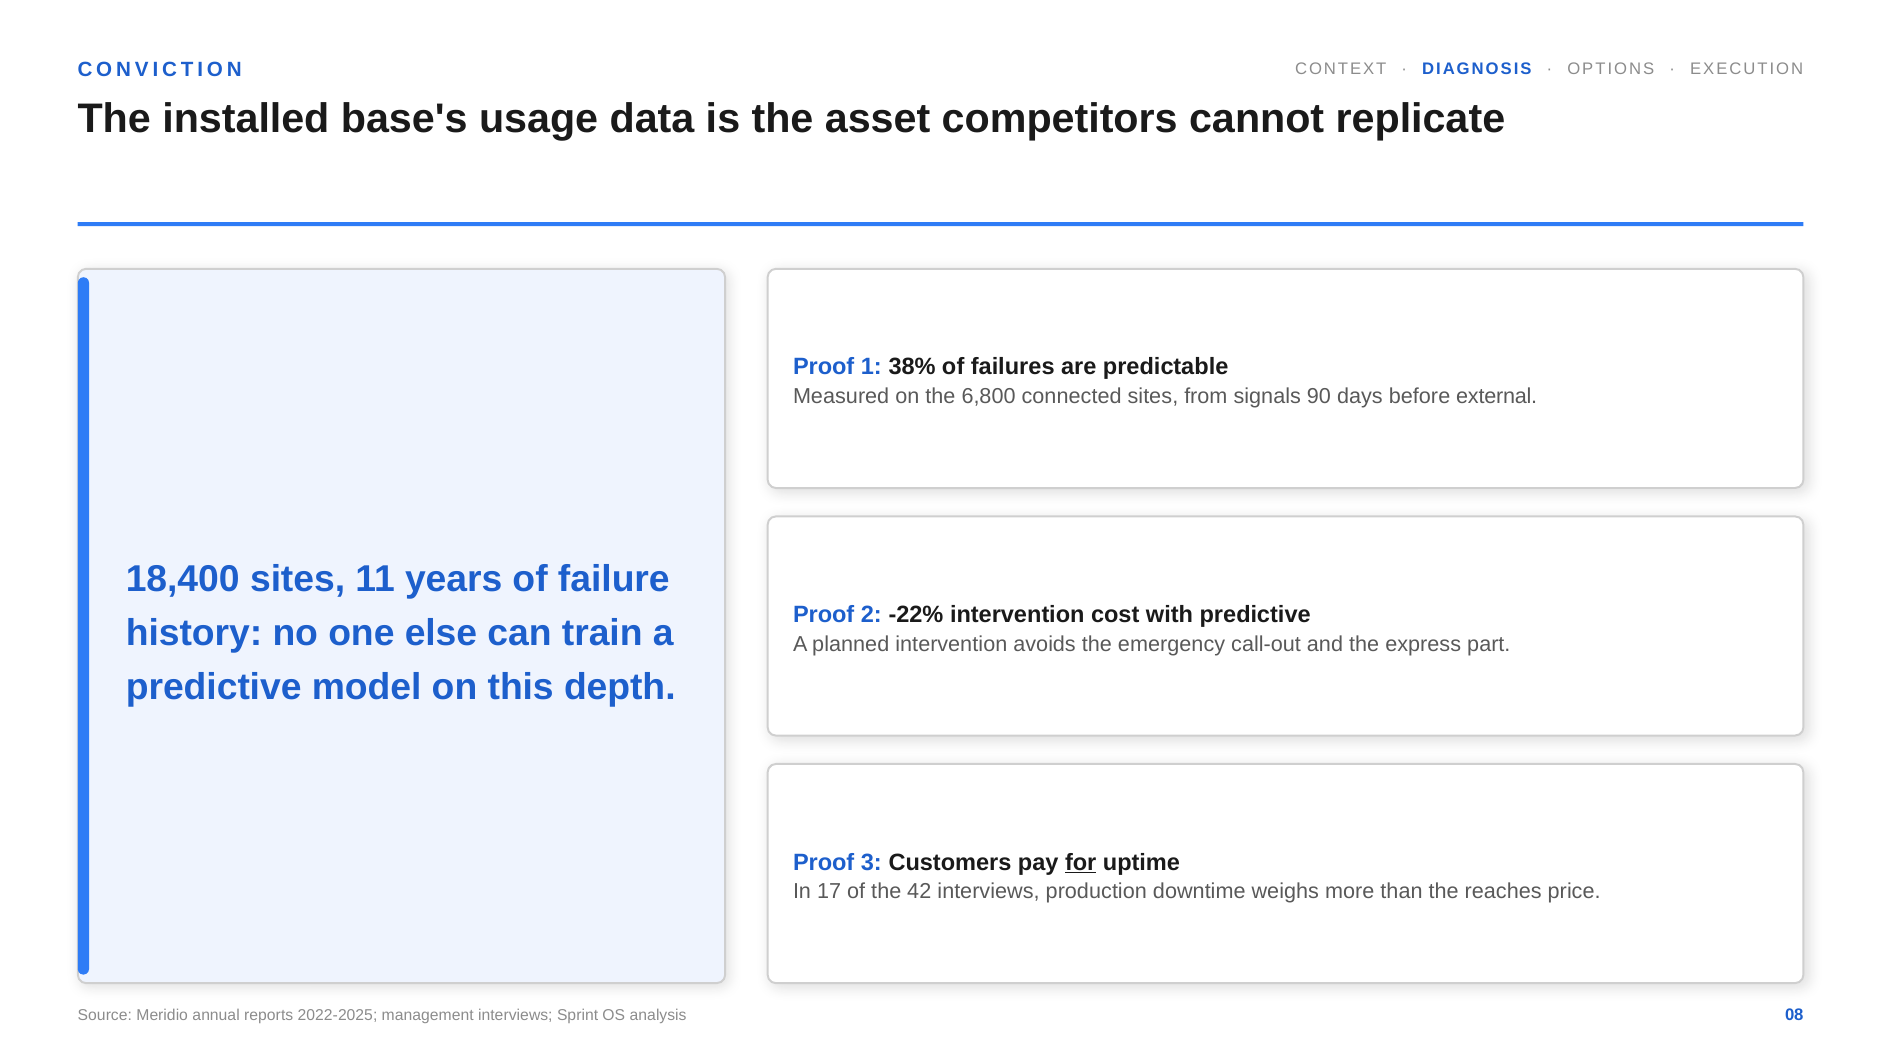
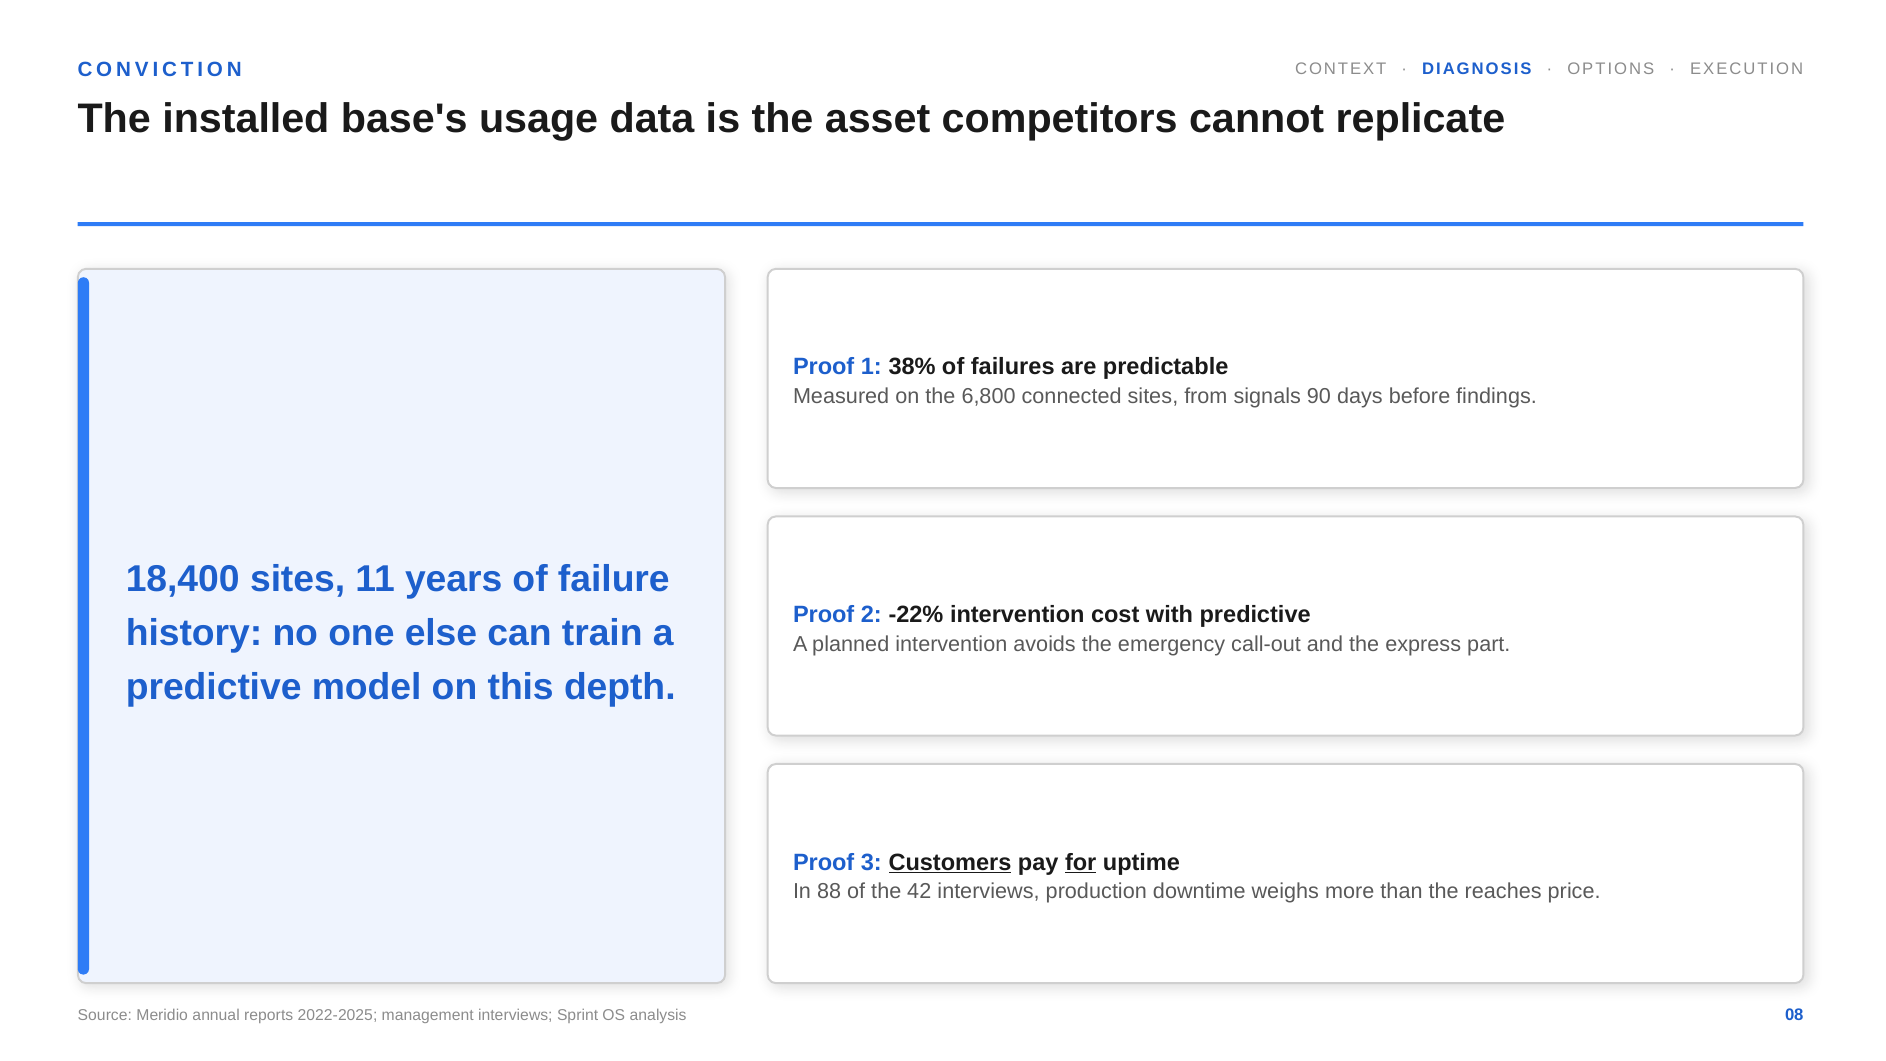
external: external -> findings (1497, 397)
Customers underline: none -> present (950, 862)
17: 17 -> 88 (829, 892)
